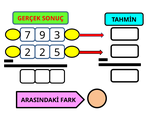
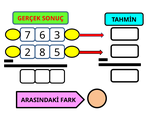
9: 9 -> 6 (42, 35)
2 2: 2 -> 8 (42, 52)
